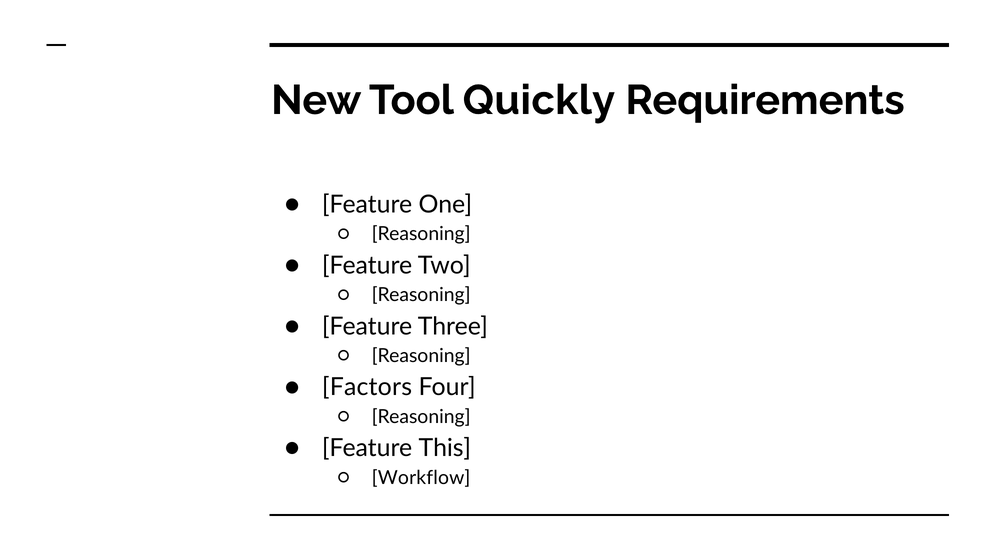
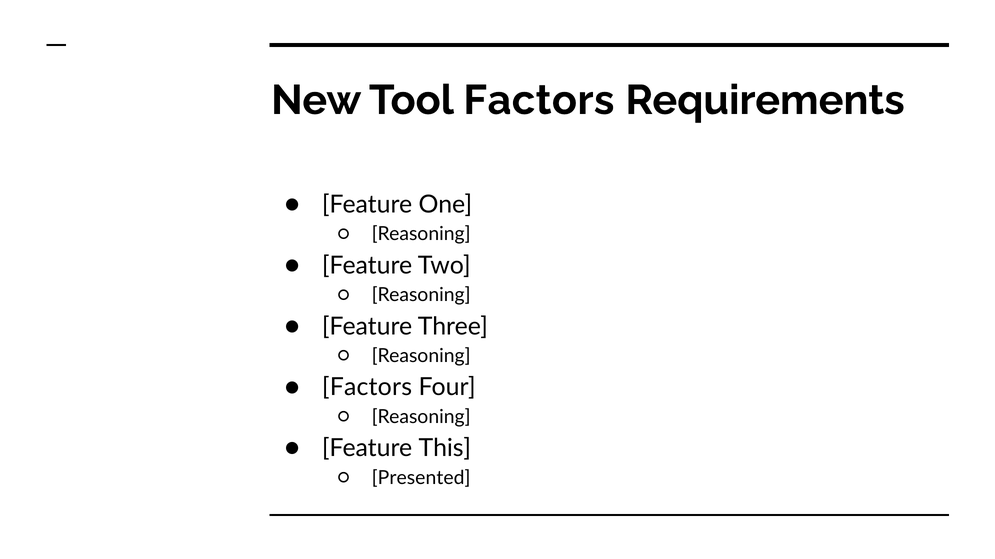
Tool Quickly: Quickly -> Factors (539, 100)
Workflow: Workflow -> Presented (421, 478)
